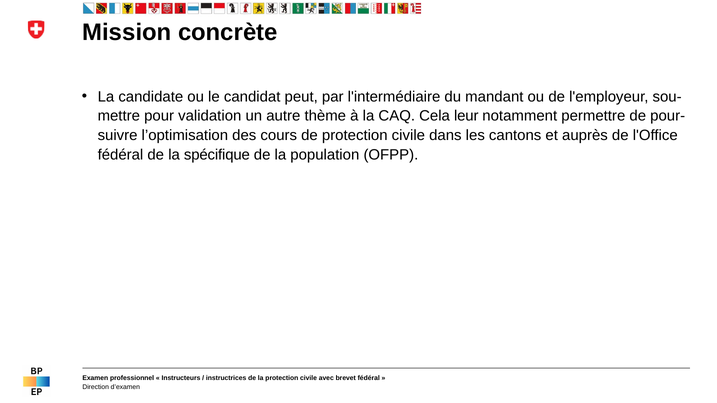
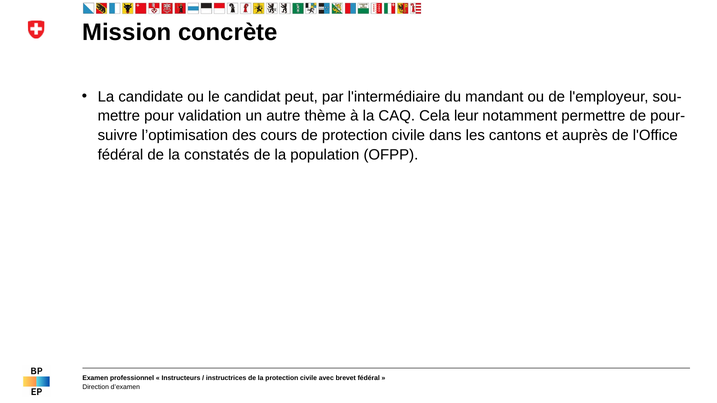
spécifique: spécifique -> constatés (217, 155)
